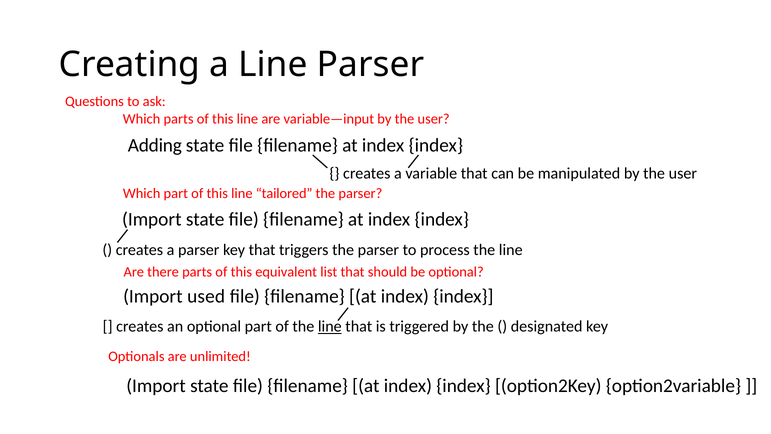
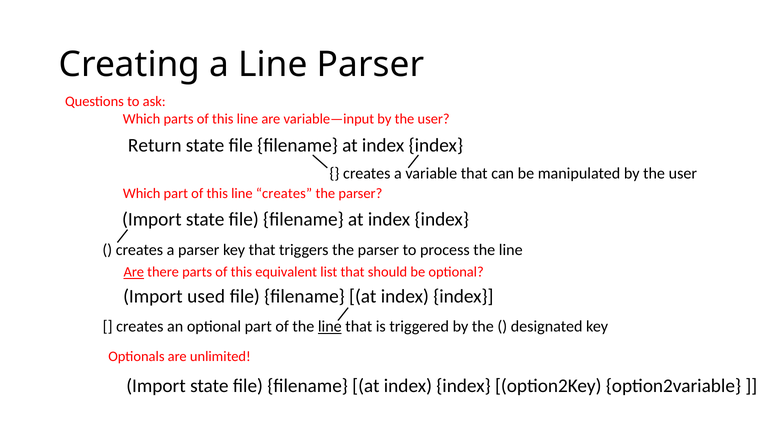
Adding: Adding -> Return (155, 145)
line tailored: tailored -> creates (284, 193)
Are underline: none -> present (134, 272)
